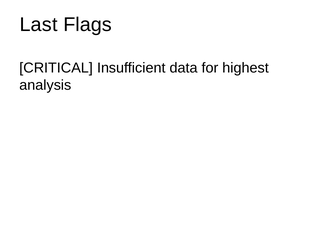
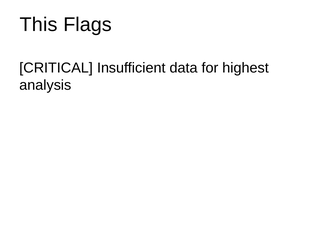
Last: Last -> This (39, 25)
